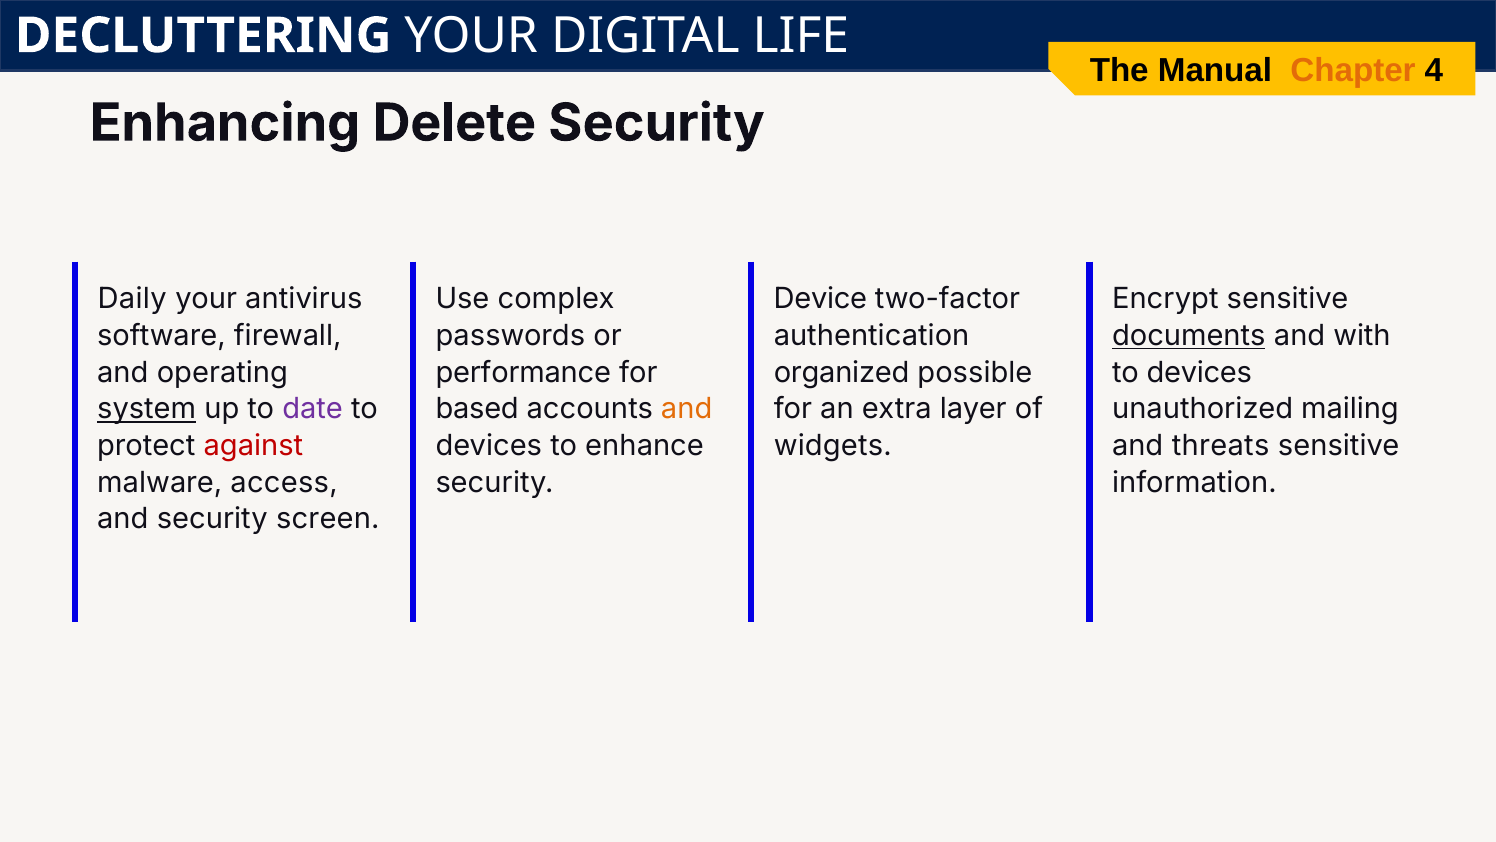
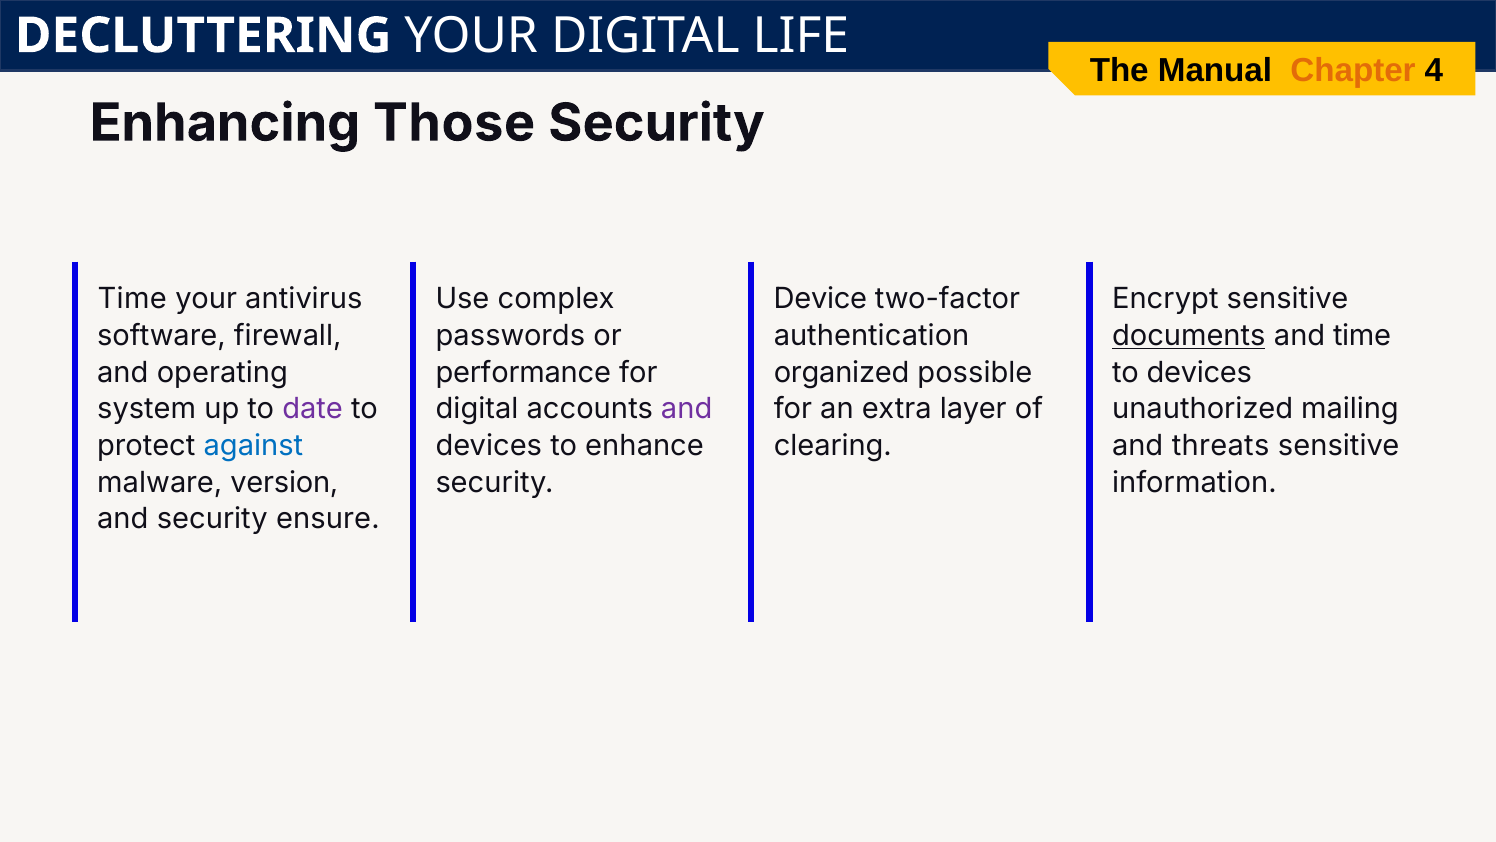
Delete: Delete -> Those (454, 123)
Daily: Daily -> Time (132, 299)
and with: with -> time (1362, 336)
system underline: present -> none (147, 409)
based: based -> digital (477, 409)
and colour: orange -> purple (687, 409)
against colour: red -> blue (253, 446)
widgets: widgets -> clearing (833, 446)
access: access -> version (284, 482)
screen: screen -> ensure (328, 519)
